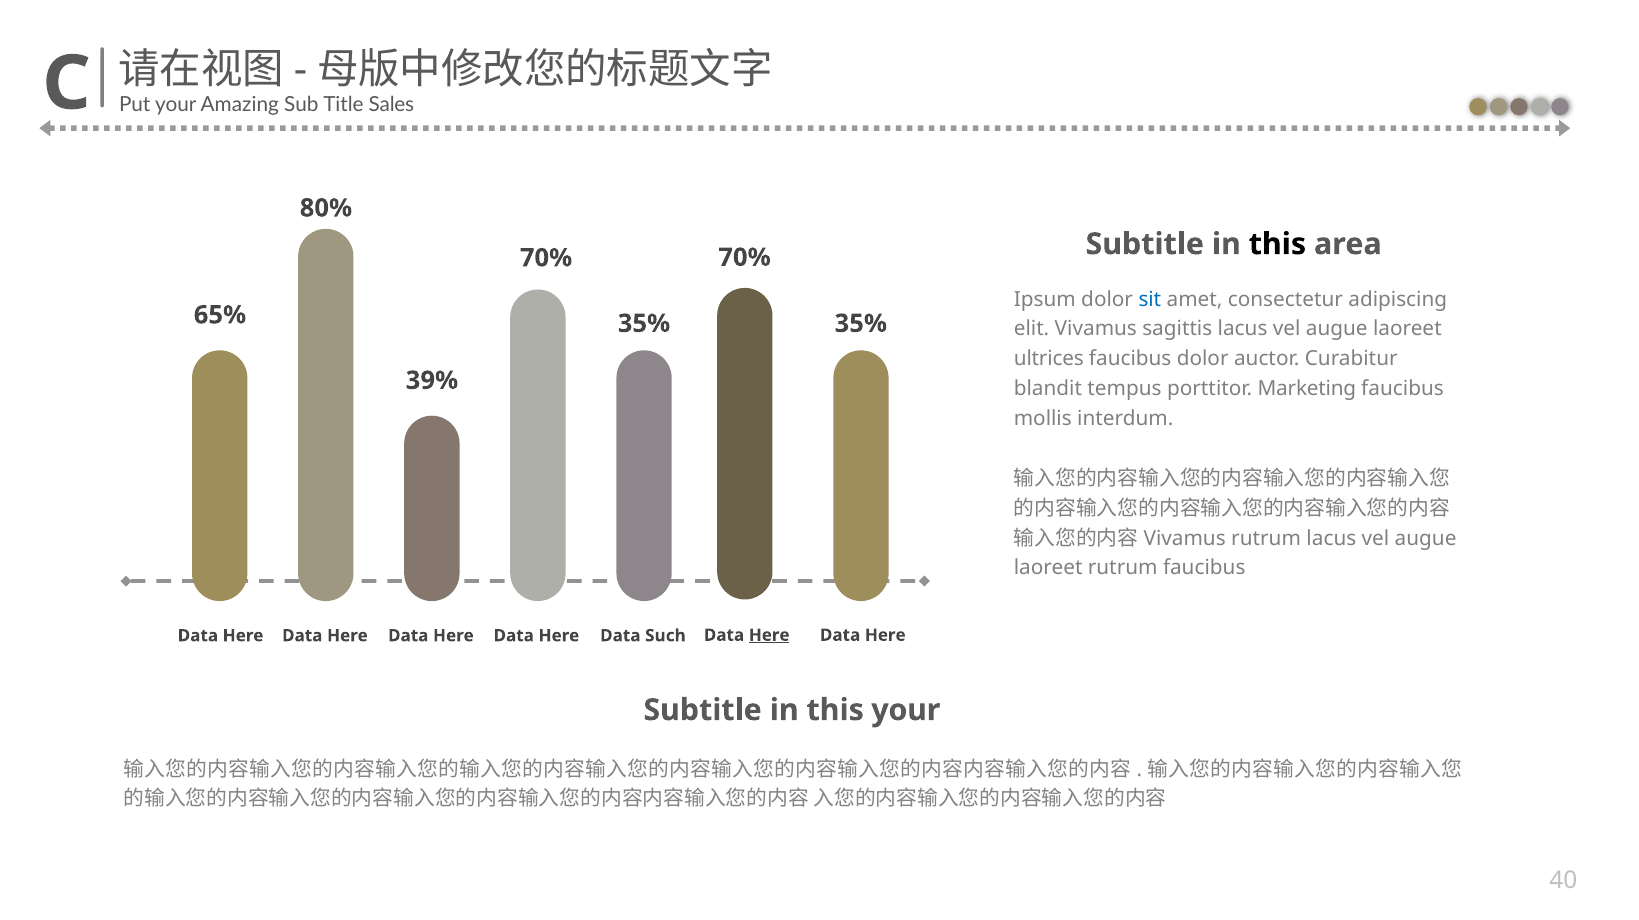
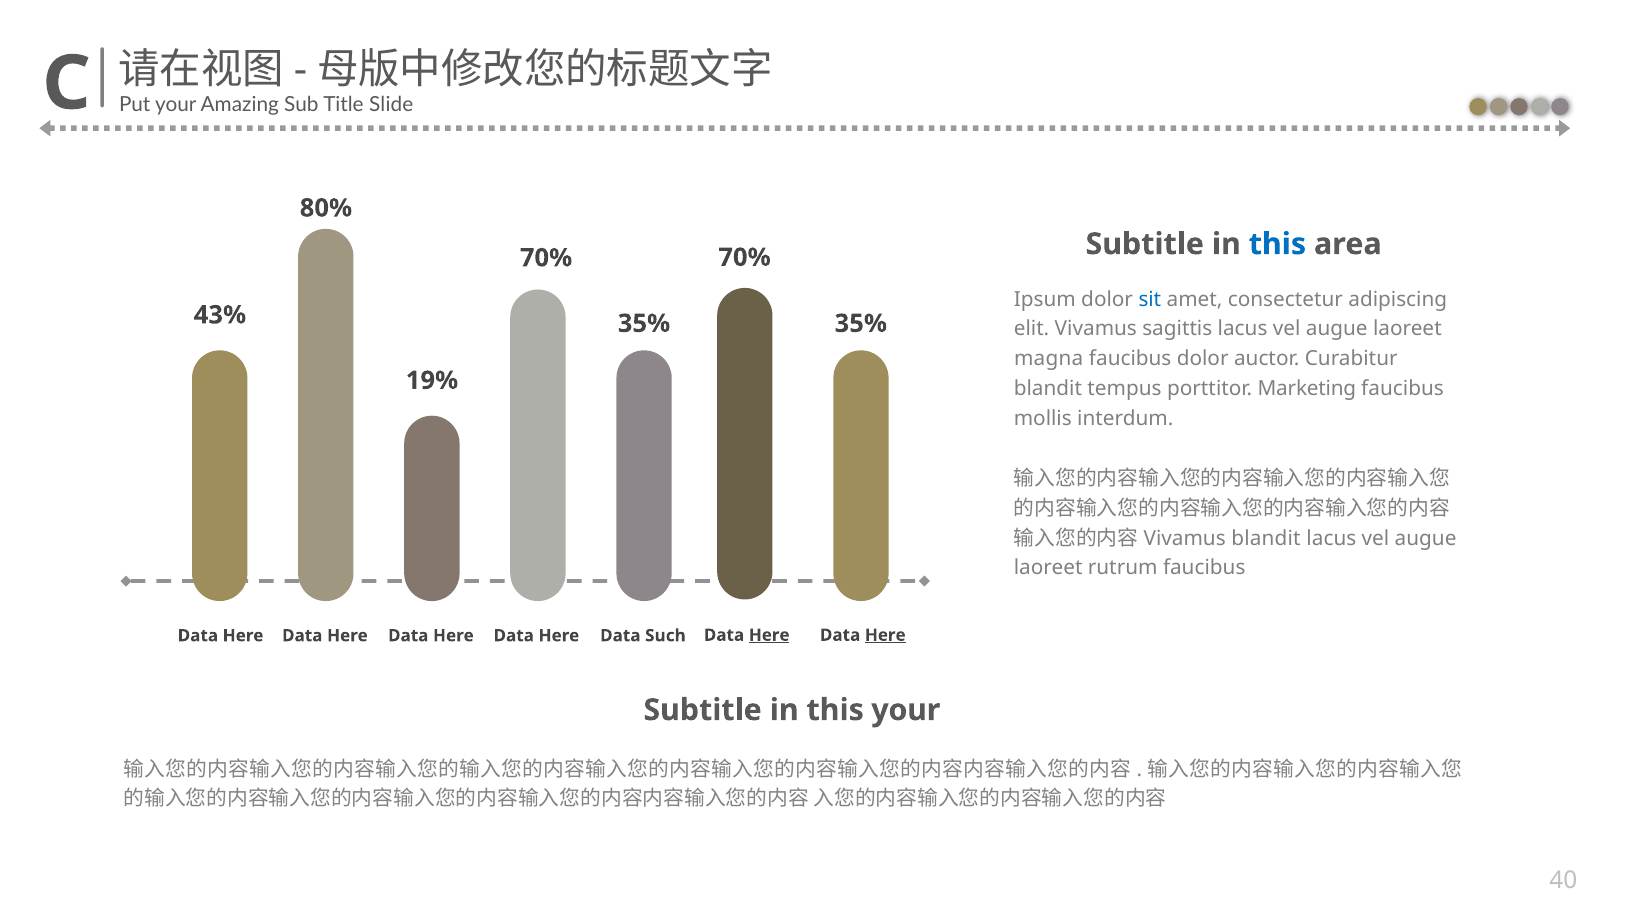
Sales: Sales -> Slide (391, 104)
this colour: black -> blue (1277, 244)
65%: 65% -> 43% (220, 315)
ultrices: ultrices -> magna (1049, 359)
39%: 39% -> 19% (432, 380)
rutrum: rutrum -> blandit (1266, 538)
Here underline: none -> present (885, 635)
